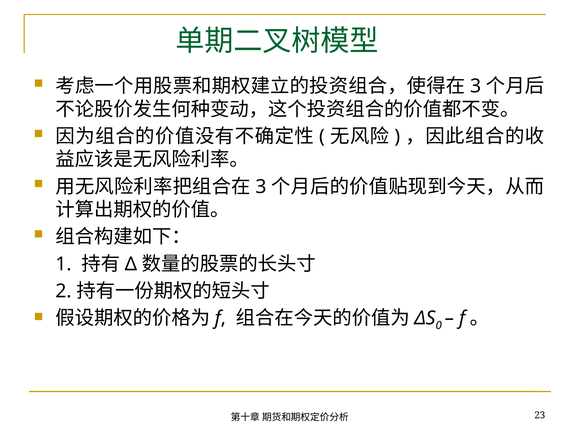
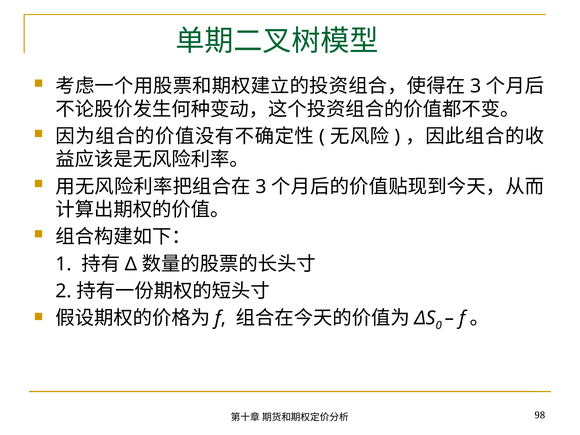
23: 23 -> 98 (540, 415)
